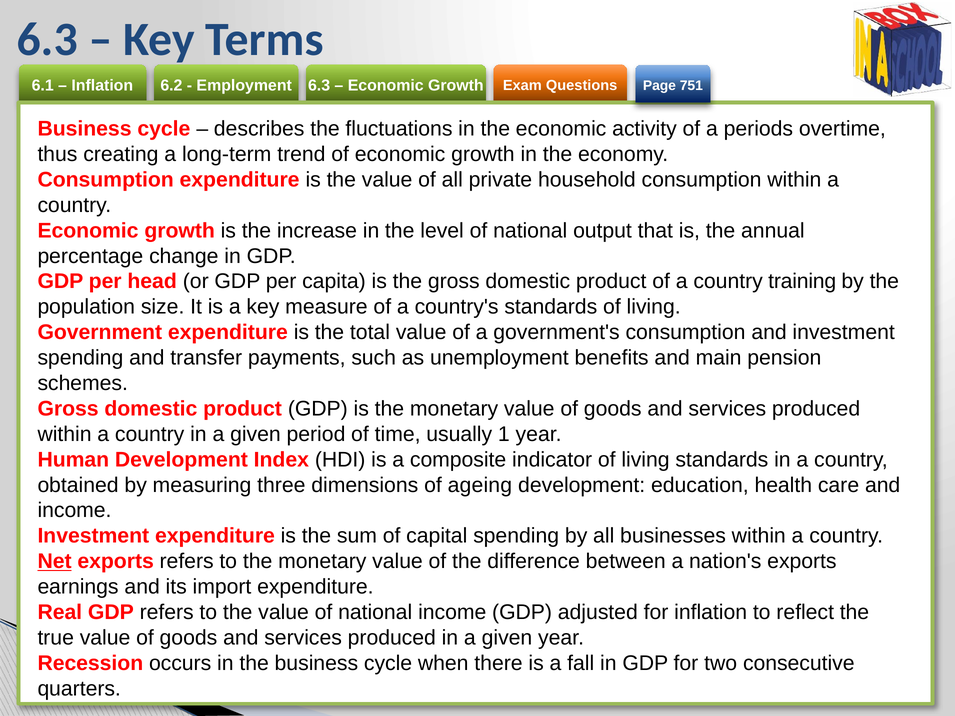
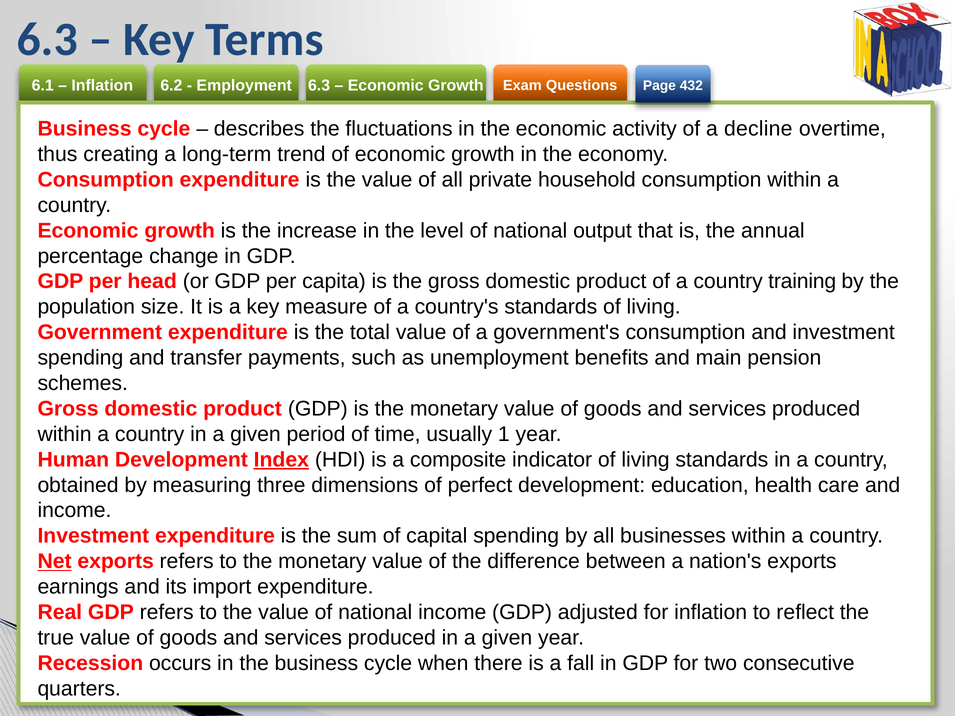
751: 751 -> 432 (691, 86)
periods: periods -> decline (758, 129)
Index underline: none -> present (281, 460)
ageing: ageing -> perfect (480, 485)
